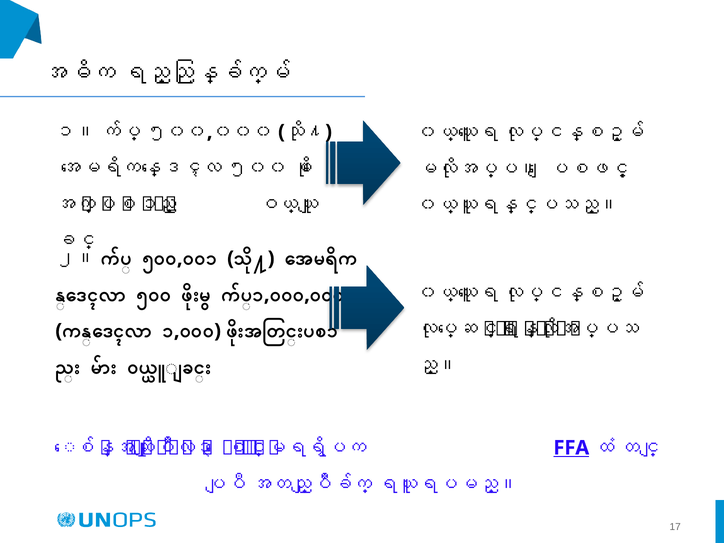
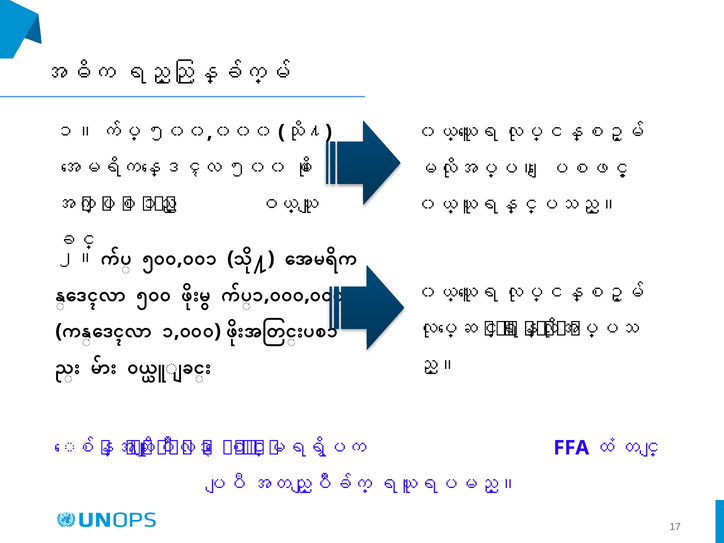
FFA underline: present -> none (571, 448)
